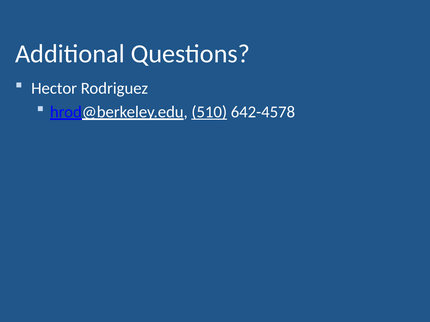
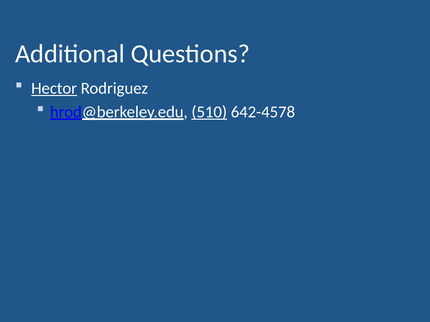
Hector underline: none -> present (54, 89)
